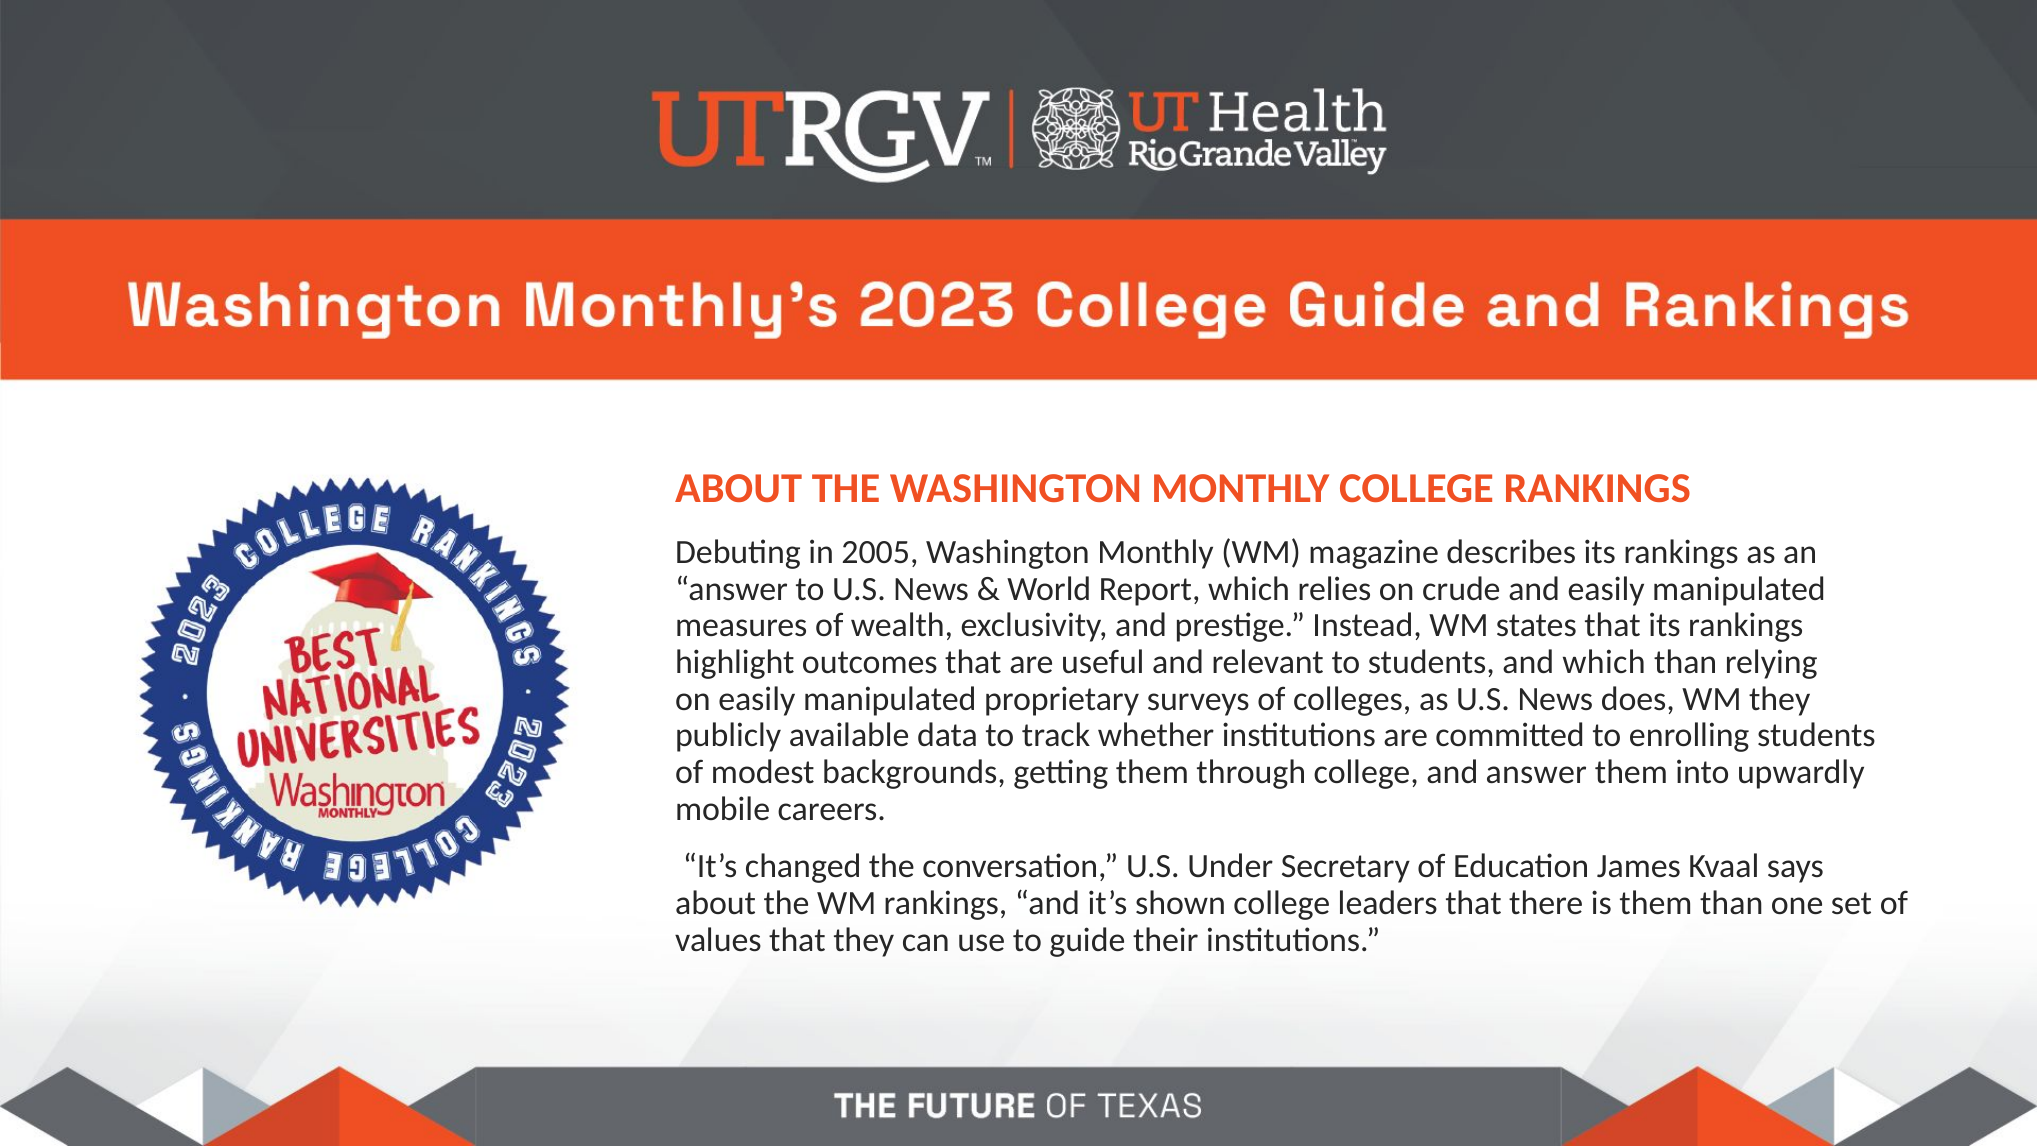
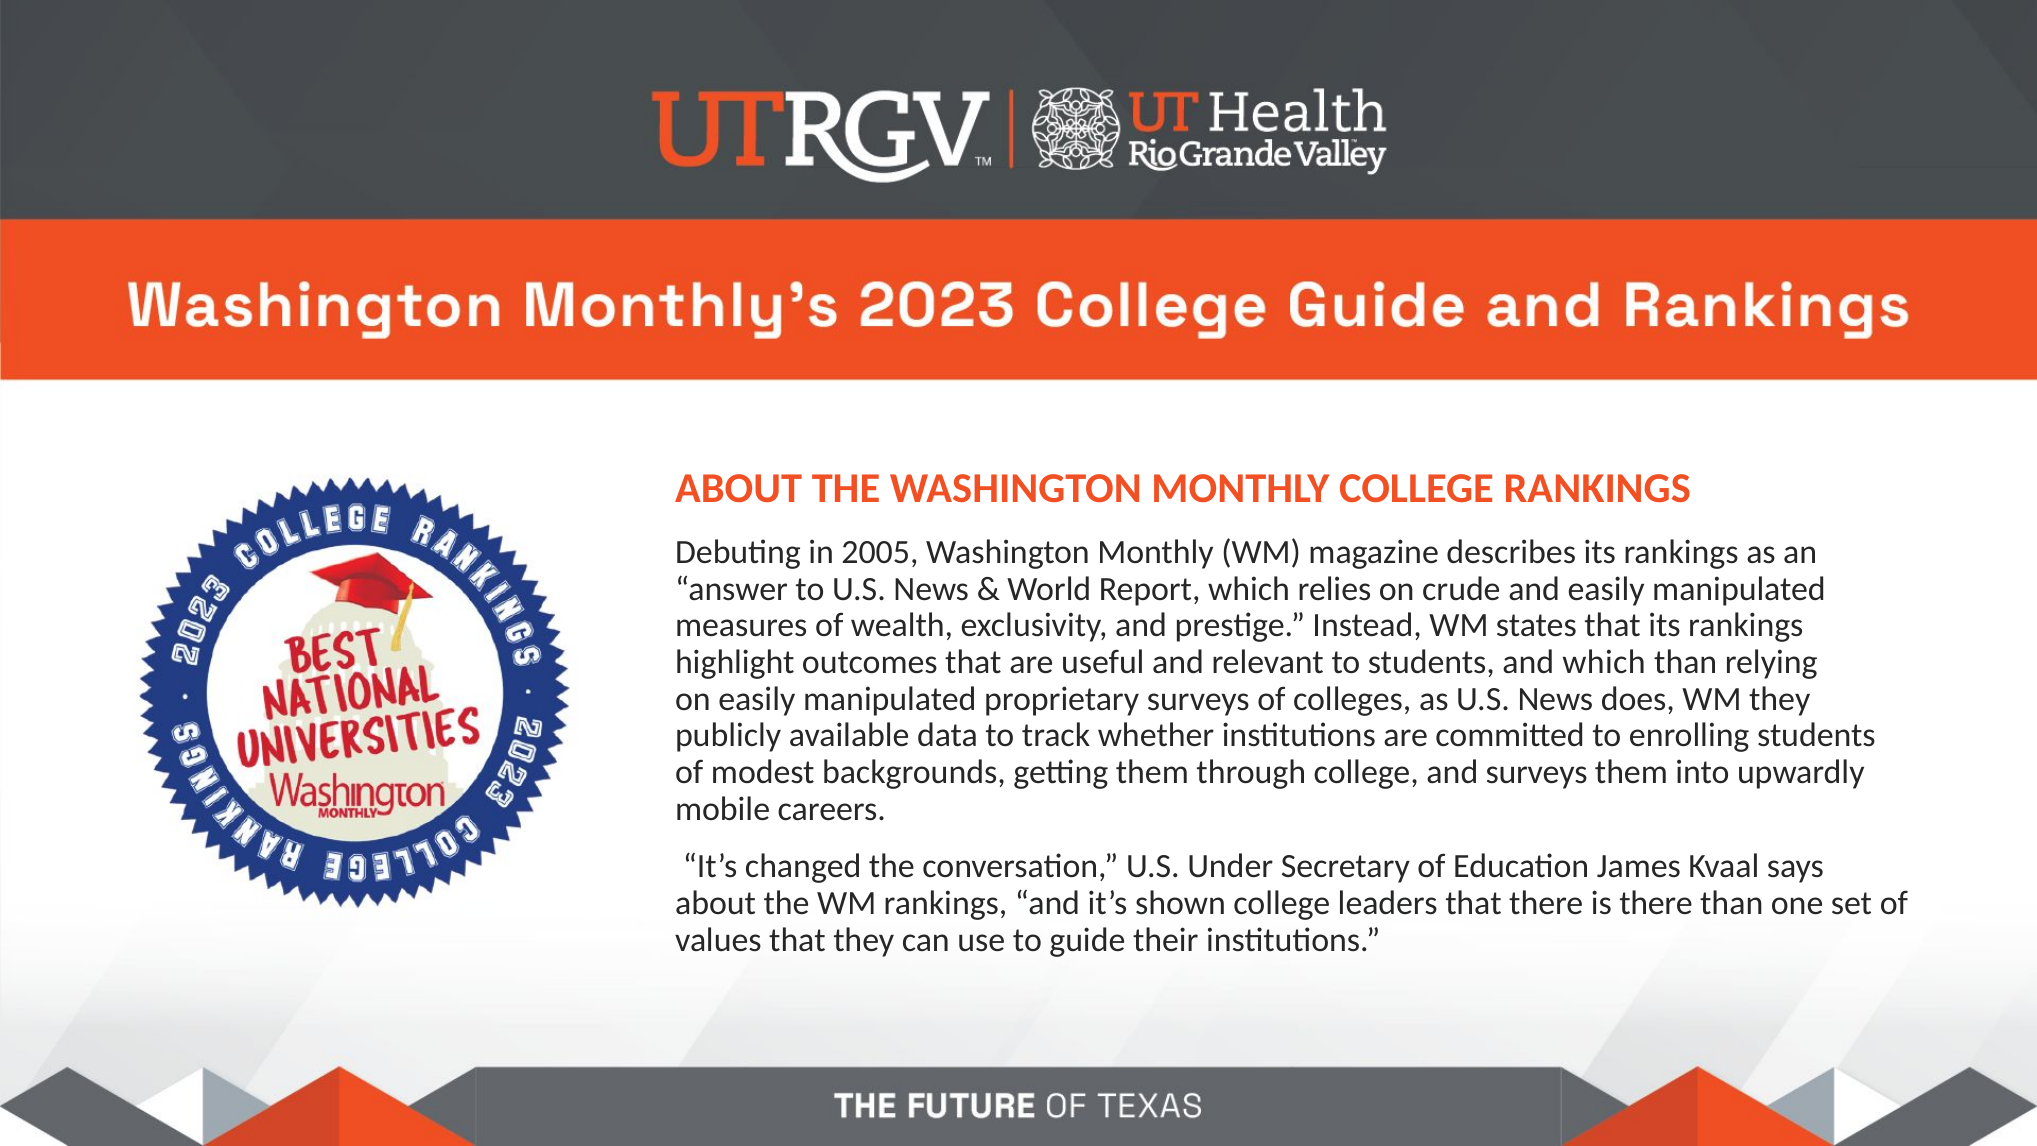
and answer: answer -> surveys (1537, 772)
is them: them -> there (1656, 903)
